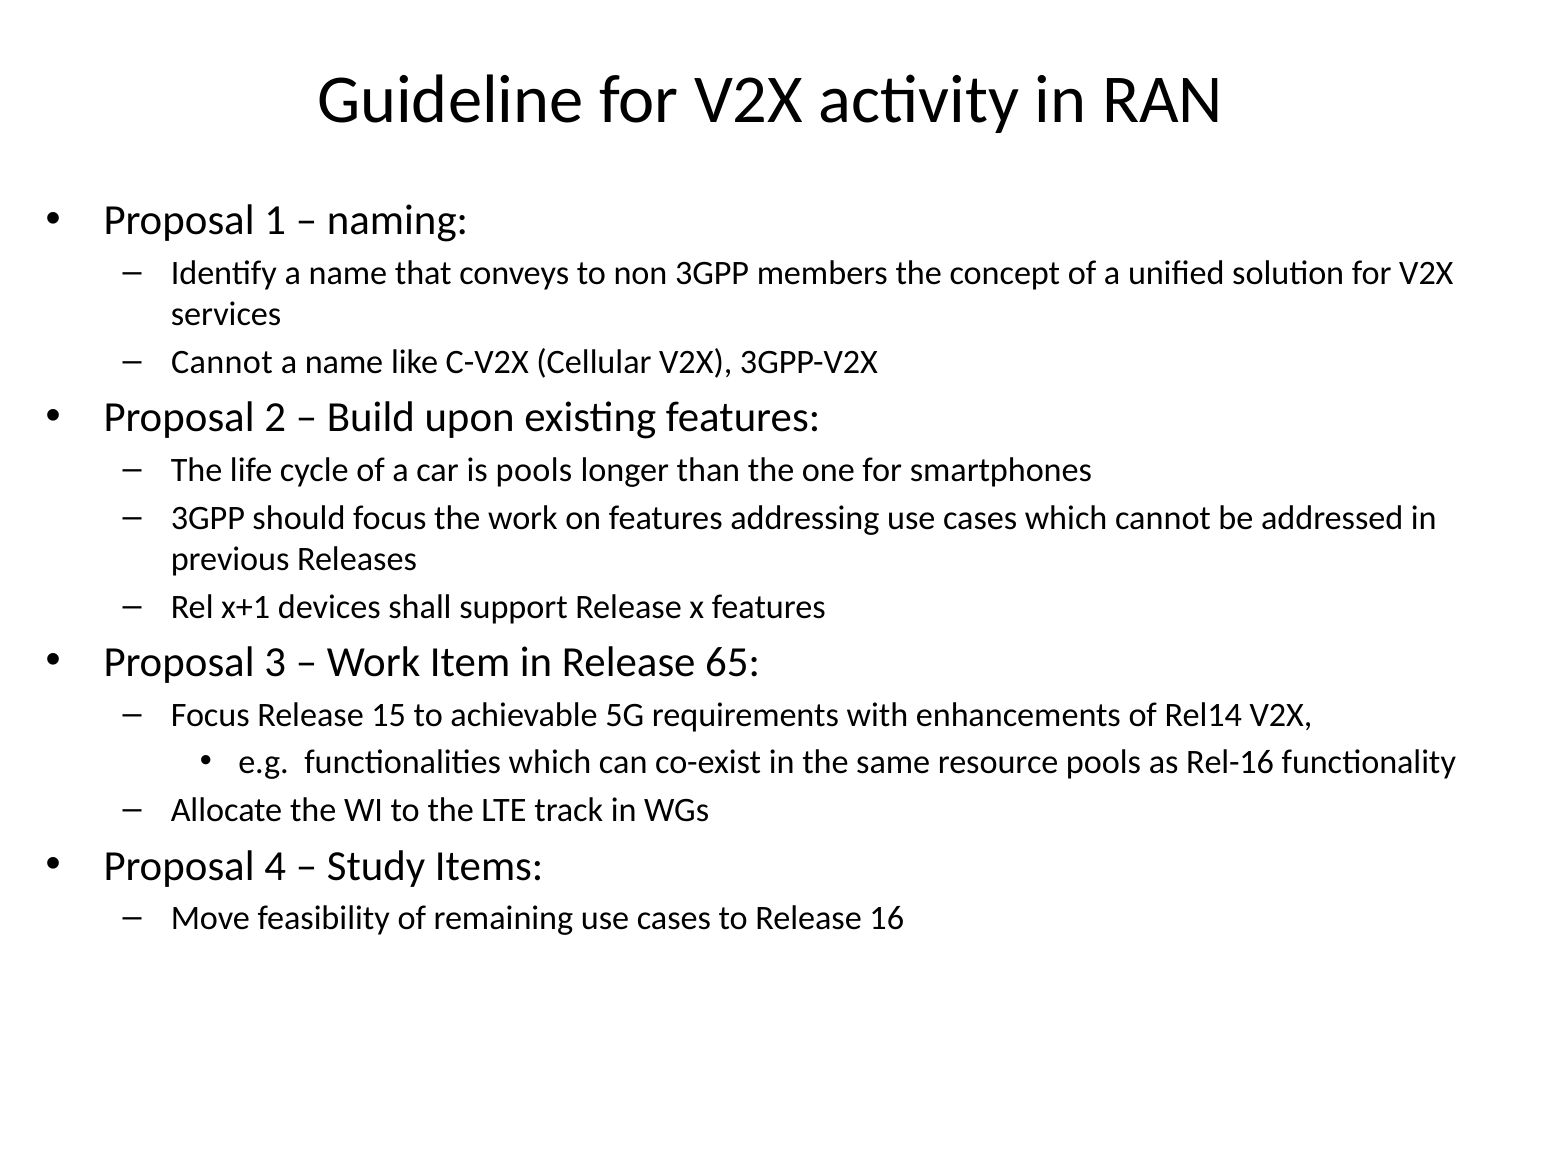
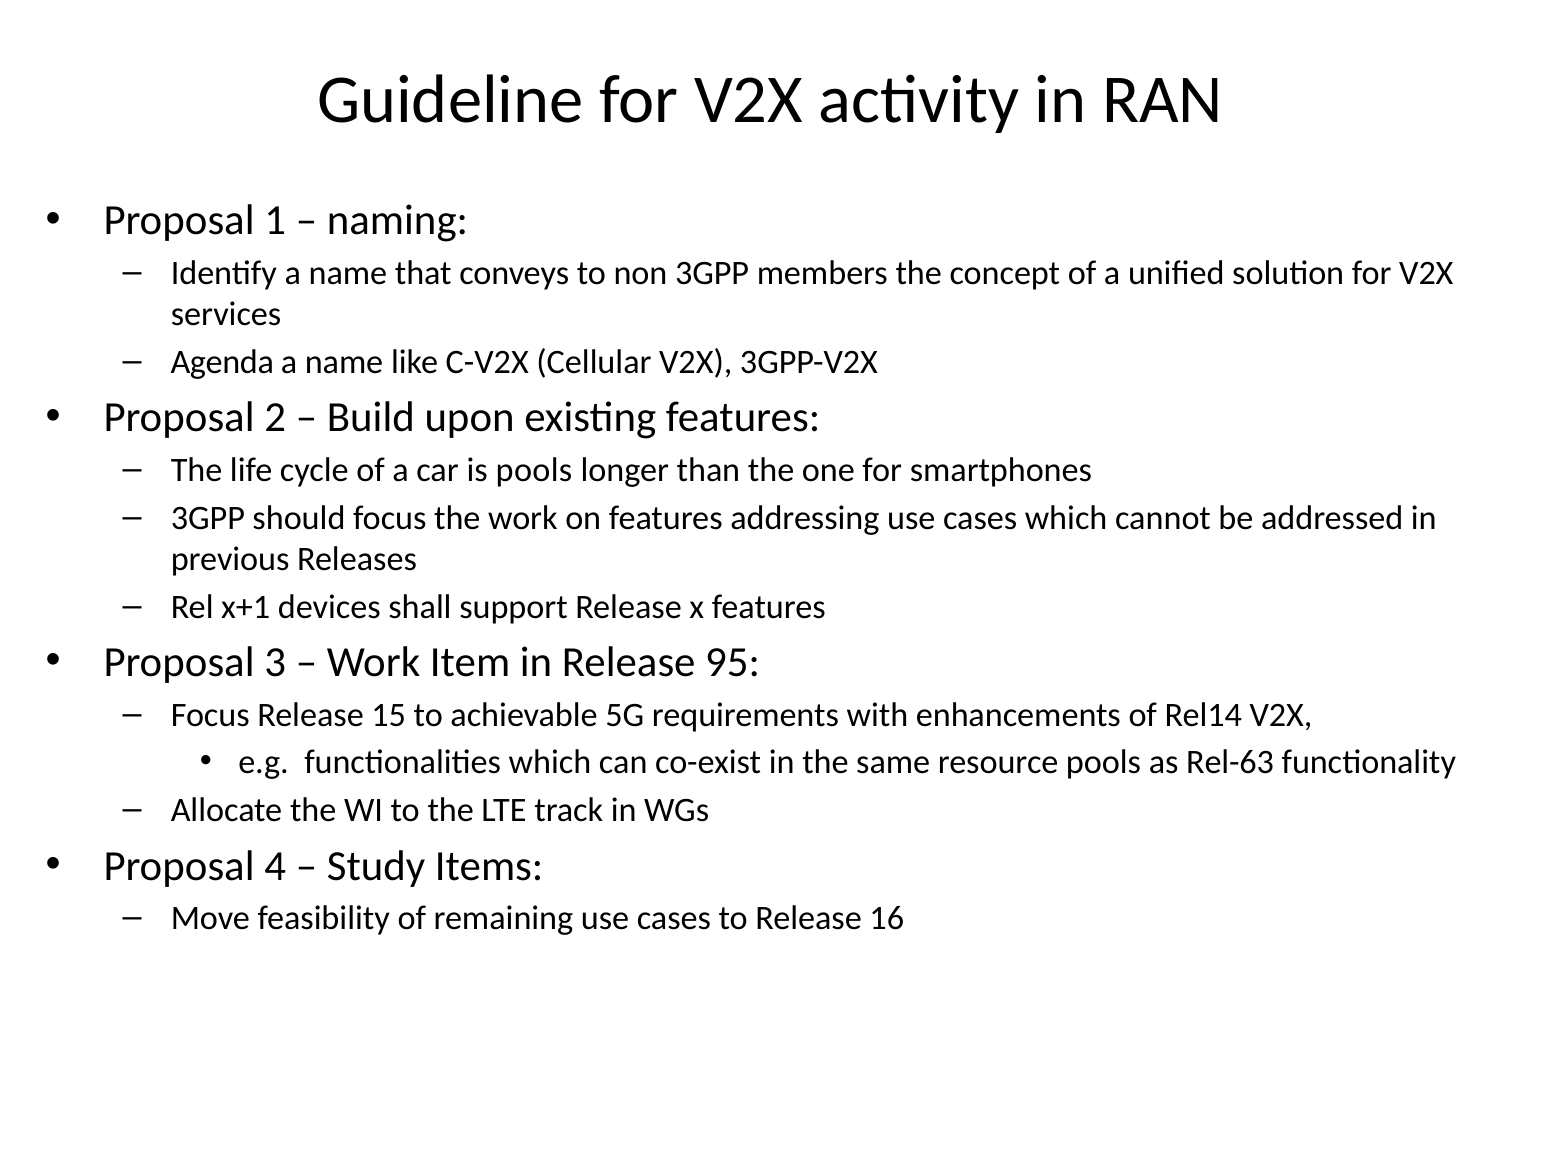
Cannot: Cannot -> Agenda (222, 362)
65: 65 -> 95 (733, 662)
Rel-16: Rel-16 -> Rel-63 (1230, 762)
